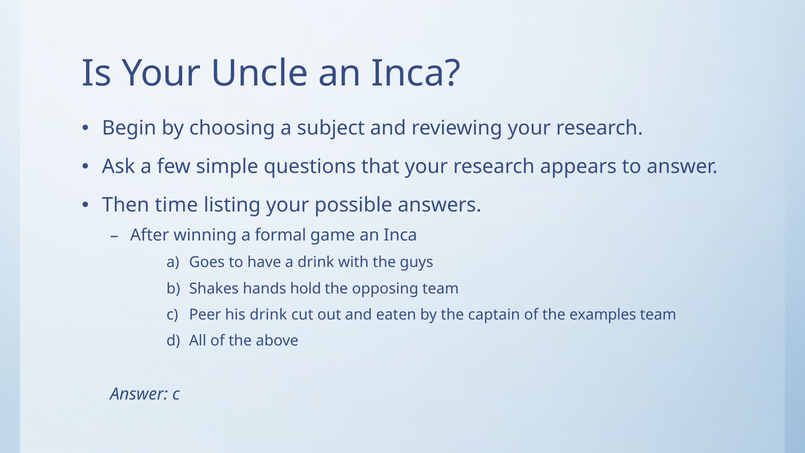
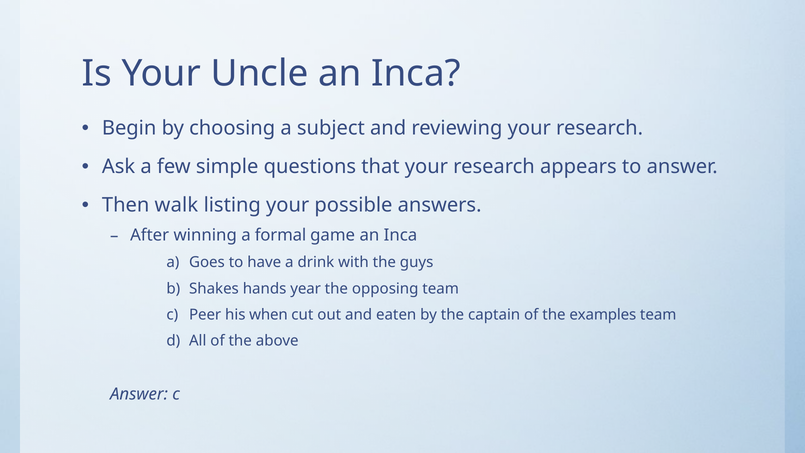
time: time -> walk (176, 205)
hold: hold -> year (306, 289)
his drink: drink -> when (269, 315)
